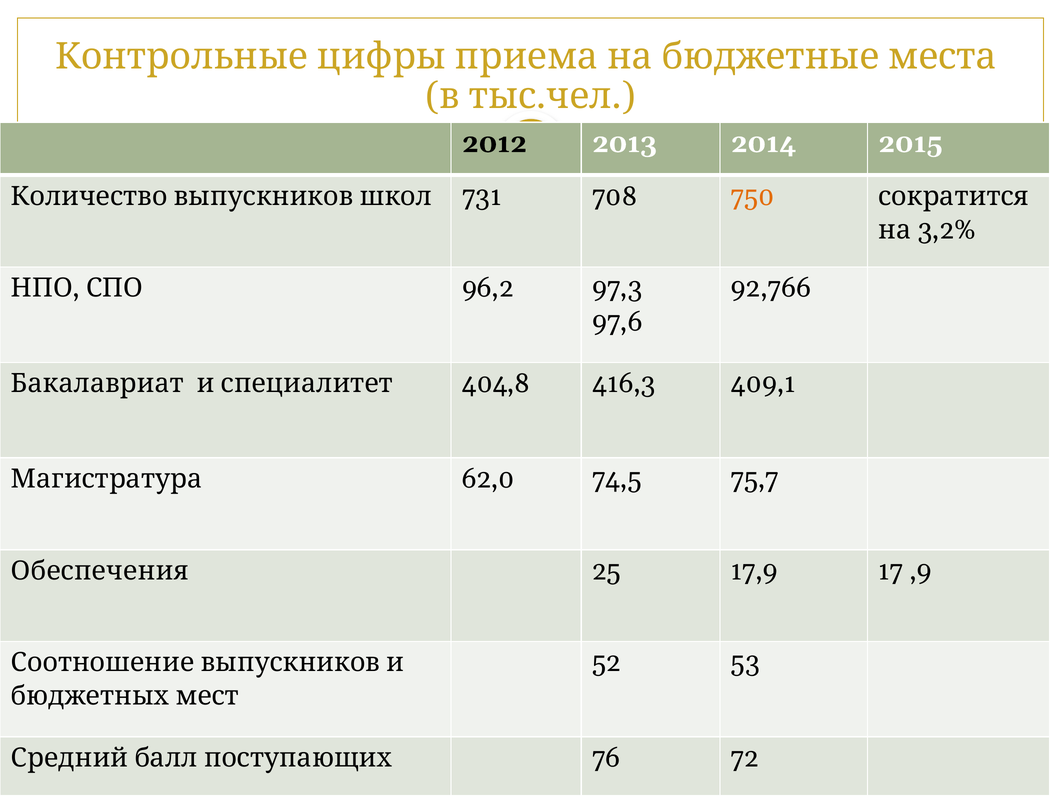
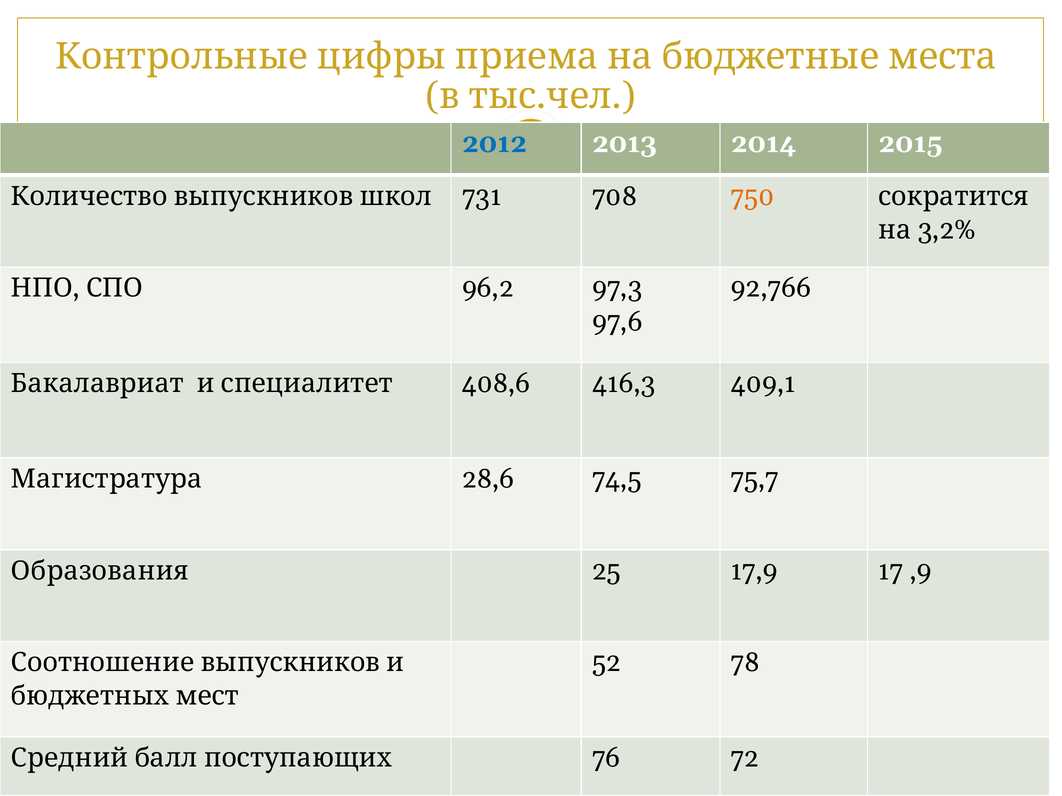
2012 colour: black -> blue (494, 143)
404,8: 404,8 -> 408,6 (496, 384)
62,0: 62,0 -> 28,6 (488, 479)
Обеспечения: Обеспечения -> Образования (100, 571)
53: 53 -> 78 (745, 663)
